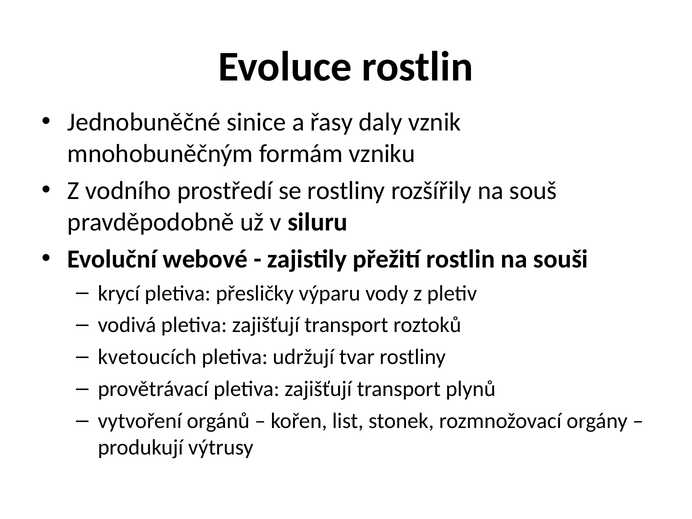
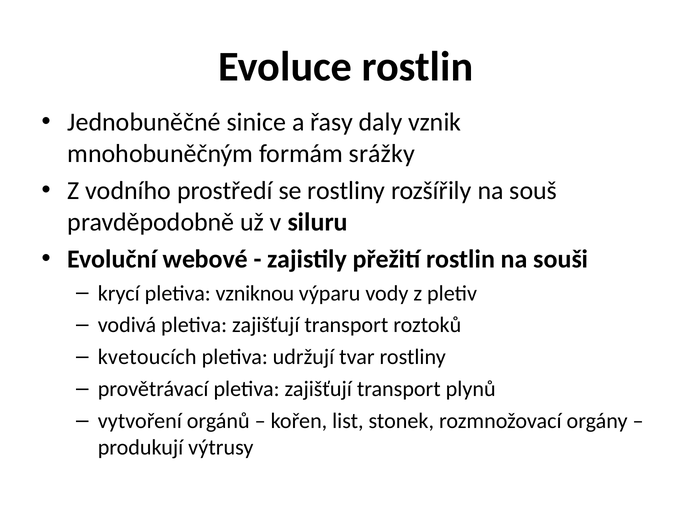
vzniku: vzniku -> srážky (382, 153)
přesličky: přesličky -> vzniknou (255, 293)
